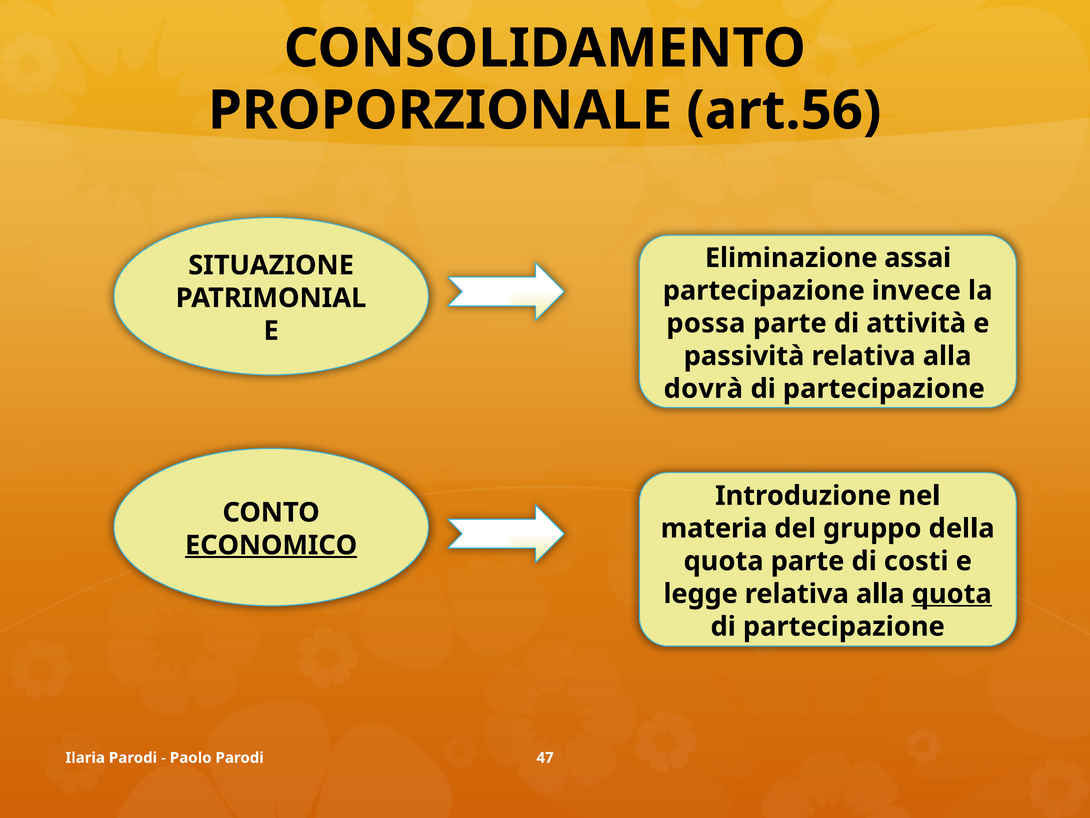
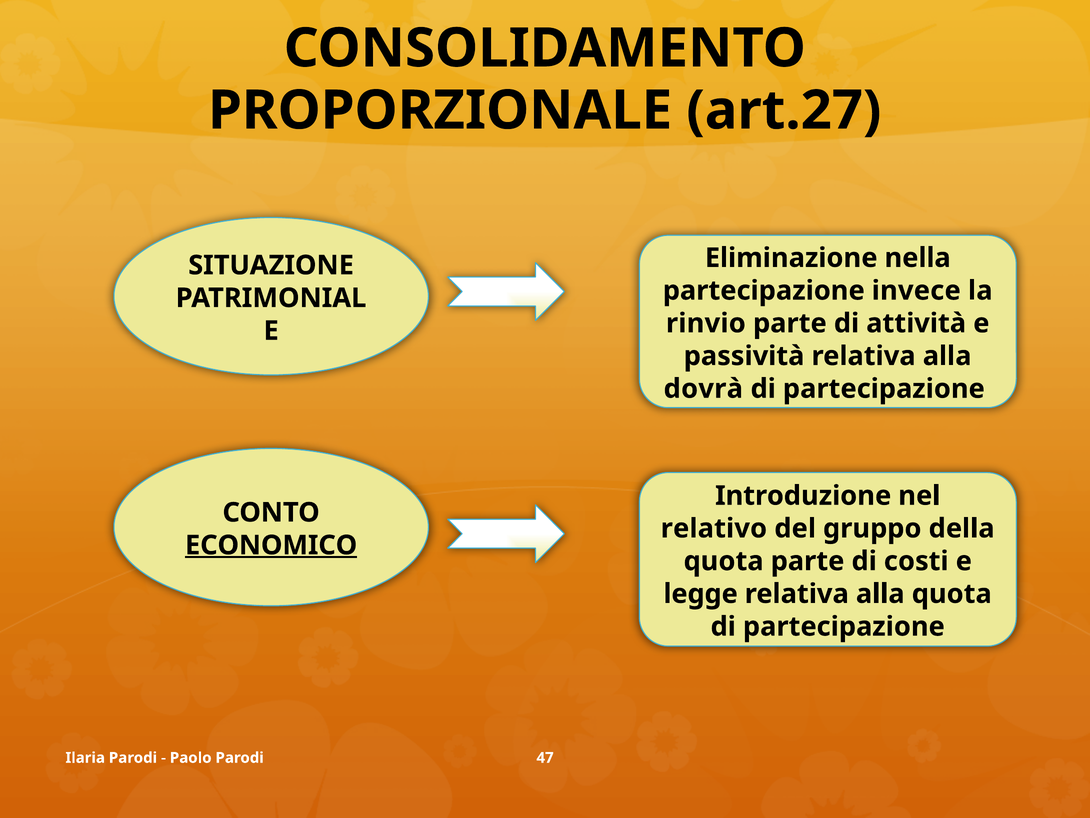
art.56: art.56 -> art.27 (784, 110)
assai: assai -> nella (918, 258)
possa: possa -> rinvio (706, 323)
materia: materia -> relativo (714, 528)
quota underline: present -> none (952, 594)
